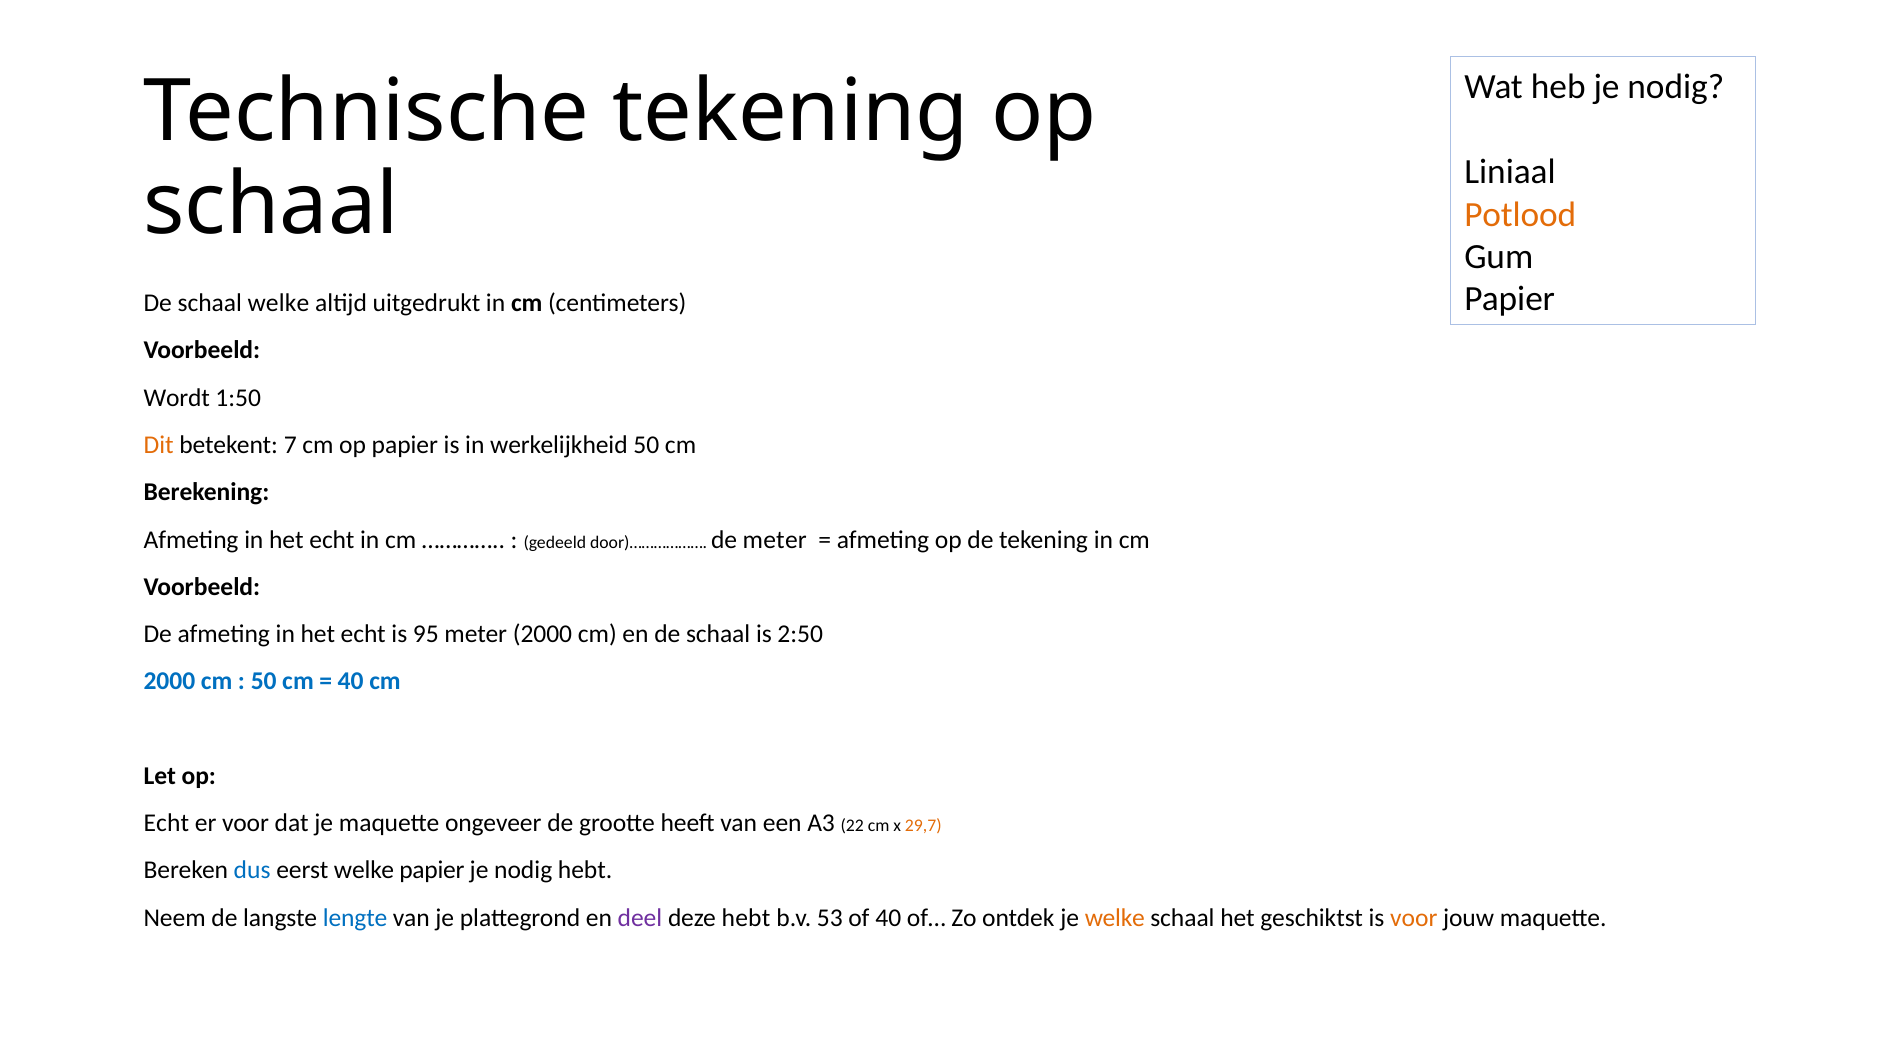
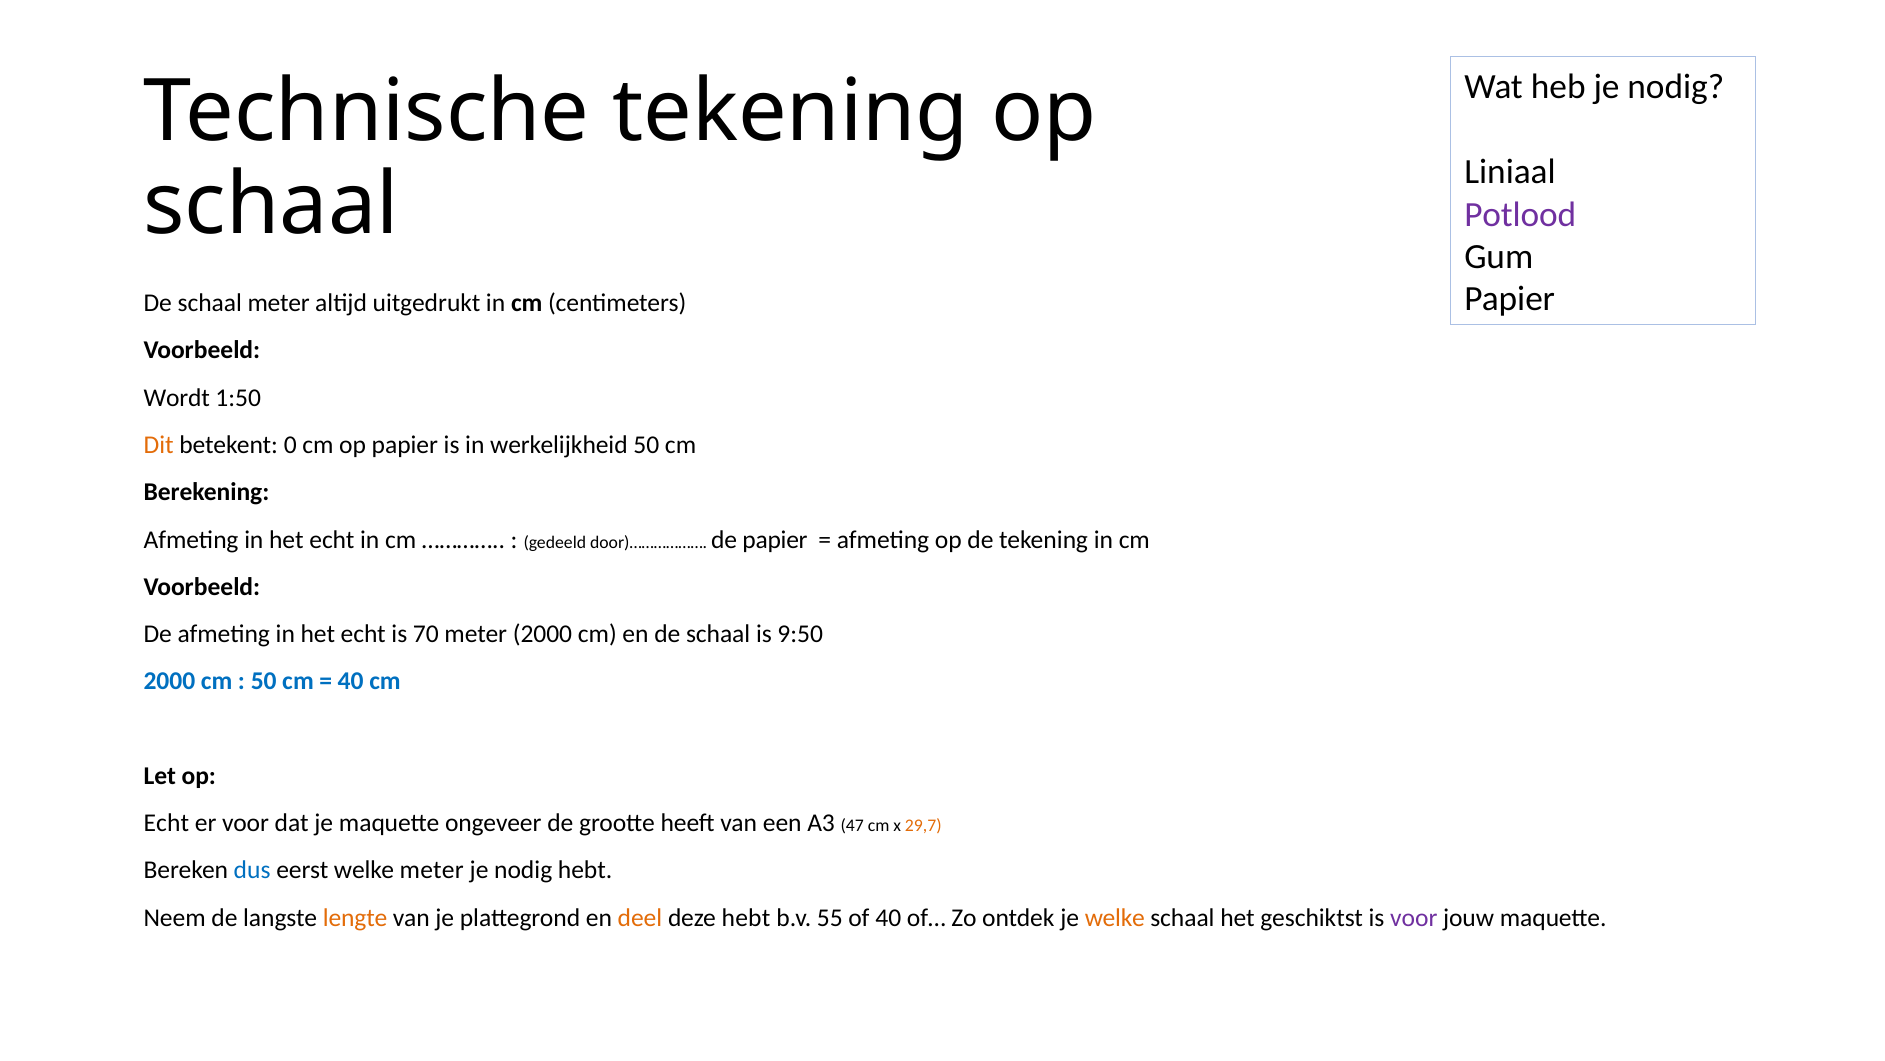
Potlood colour: orange -> purple (1520, 214)
schaal welke: welke -> meter (279, 303)
7: 7 -> 0 (290, 445)
de meter: meter -> papier (775, 539)
95: 95 -> 70 (426, 634)
2:50: 2:50 -> 9:50 (800, 634)
22: 22 -> 47 (852, 825)
welke papier: papier -> meter (432, 870)
lengte colour: blue -> orange (355, 917)
deel colour: purple -> orange (640, 917)
53: 53 -> 55 (830, 917)
voor colour: orange -> purple (1414, 917)
